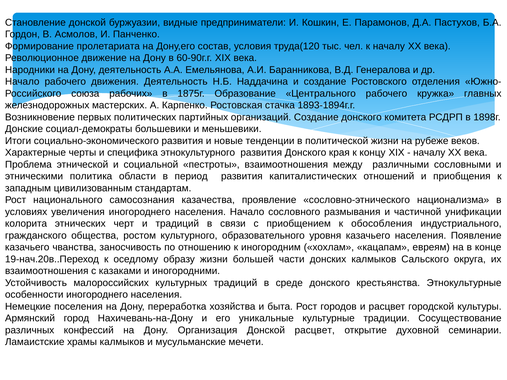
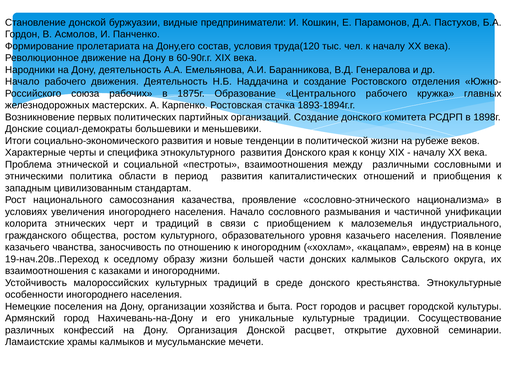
обособления: обособления -> малоземелья (382, 224)
переработка: переработка -> организации (177, 307)
